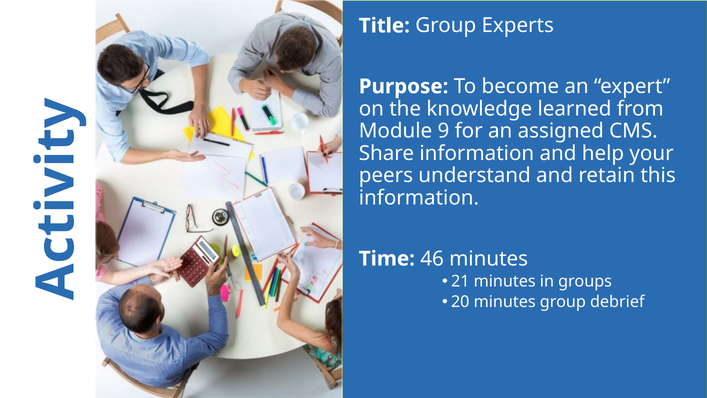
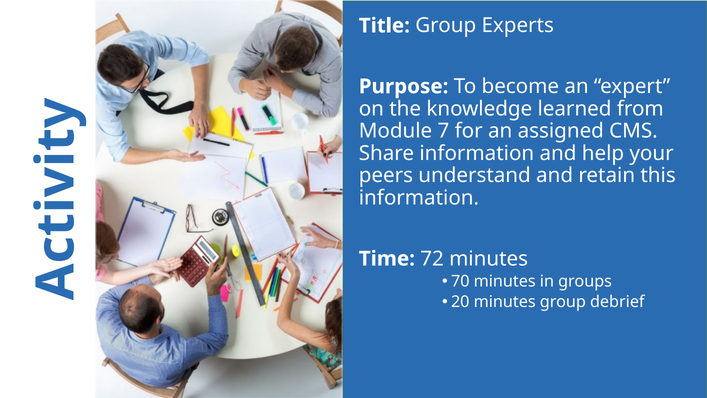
9: 9 -> 7 (443, 131)
46: 46 -> 72 (432, 259)
21: 21 -> 70 (460, 281)
